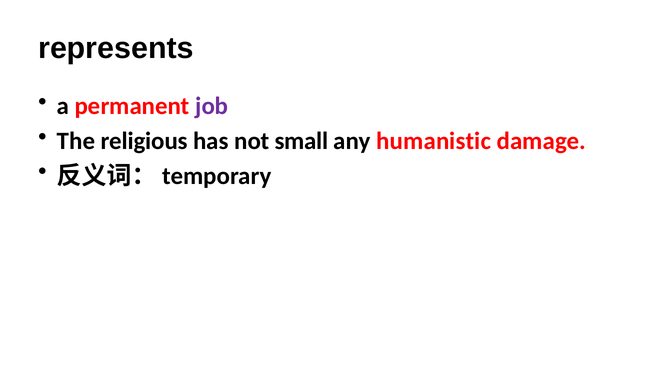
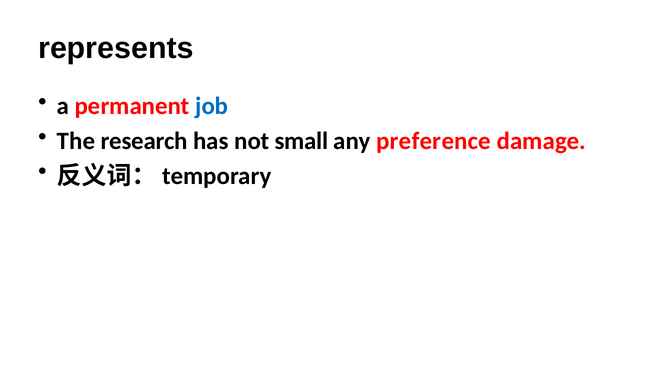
job colour: purple -> blue (212, 106)
religious: religious -> research (144, 141)
humanistic: humanistic -> preference (434, 141)
